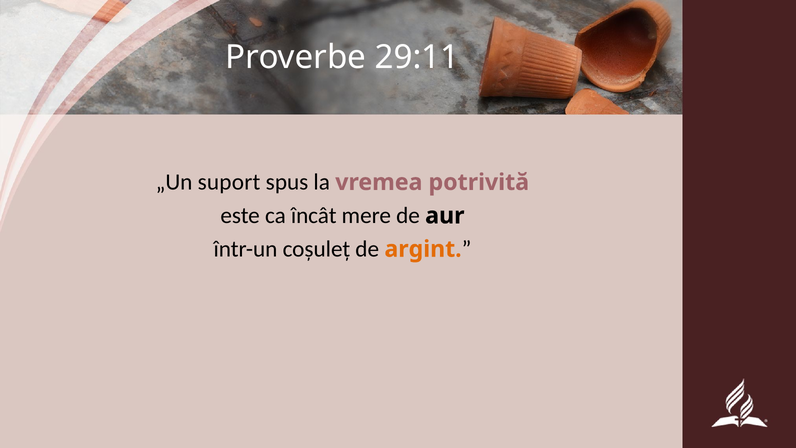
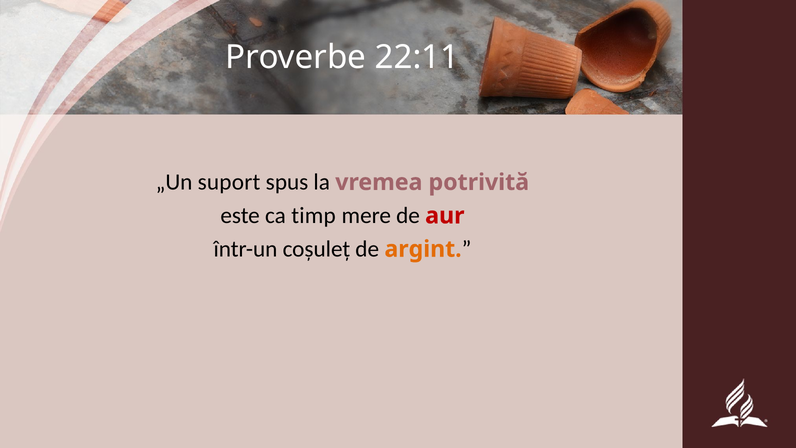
29:11: 29:11 -> 22:11 (417, 57)
încât: încât -> timp (314, 216)
aur colour: black -> red (445, 216)
